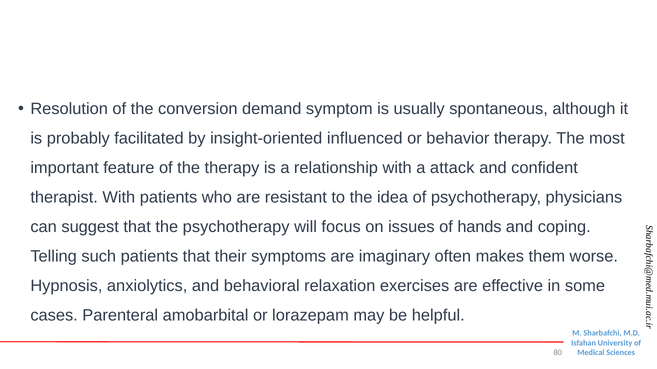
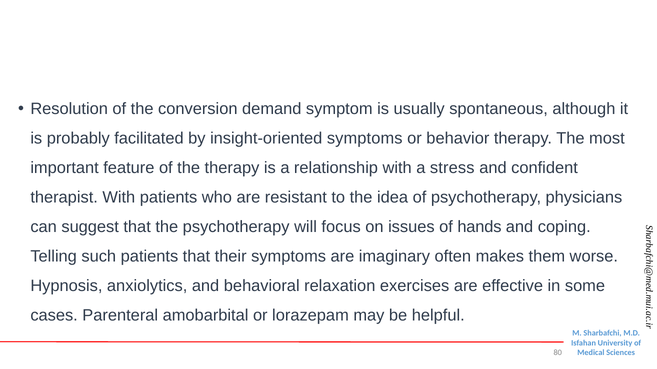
insight-oriented influenced: influenced -> symptoms (365, 139)
attack: attack -> stress (452, 168)
